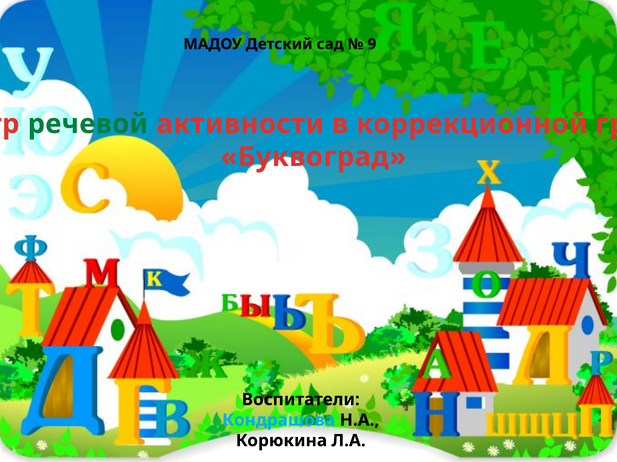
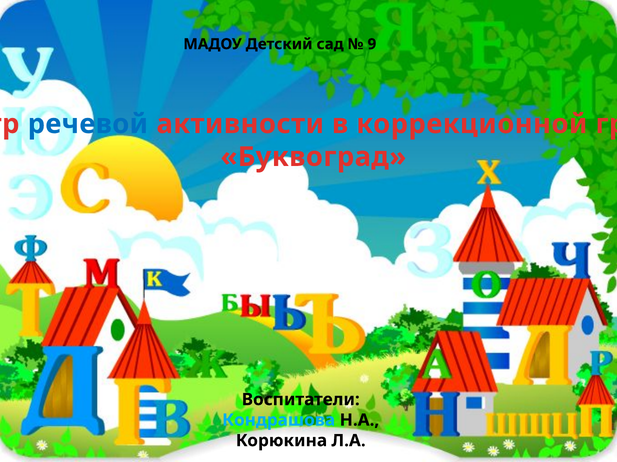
речевой colour: green -> blue (88, 124)
